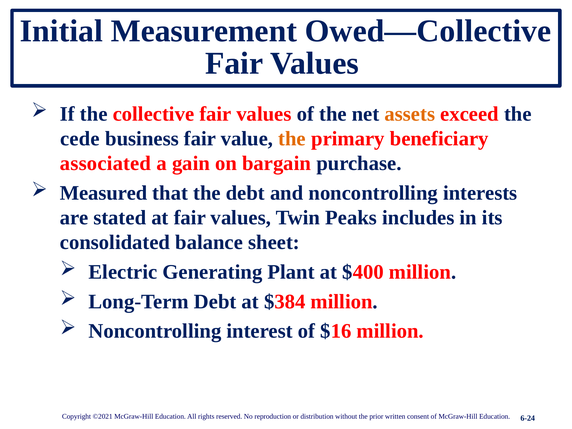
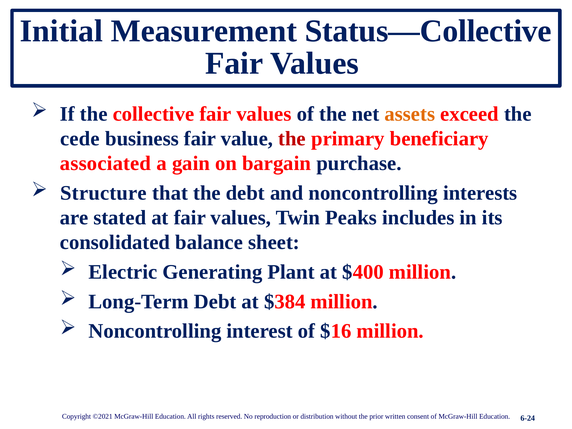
Owed—Collective: Owed—Collective -> Status—Collective (428, 31)
the colour: orange -> red (292, 139)
Measured: Measured -> Structure (103, 193)
